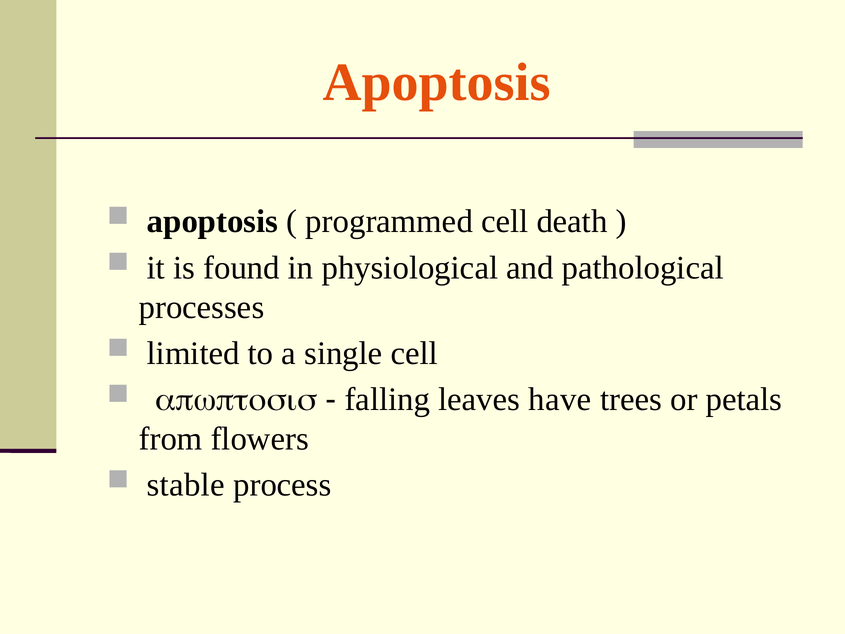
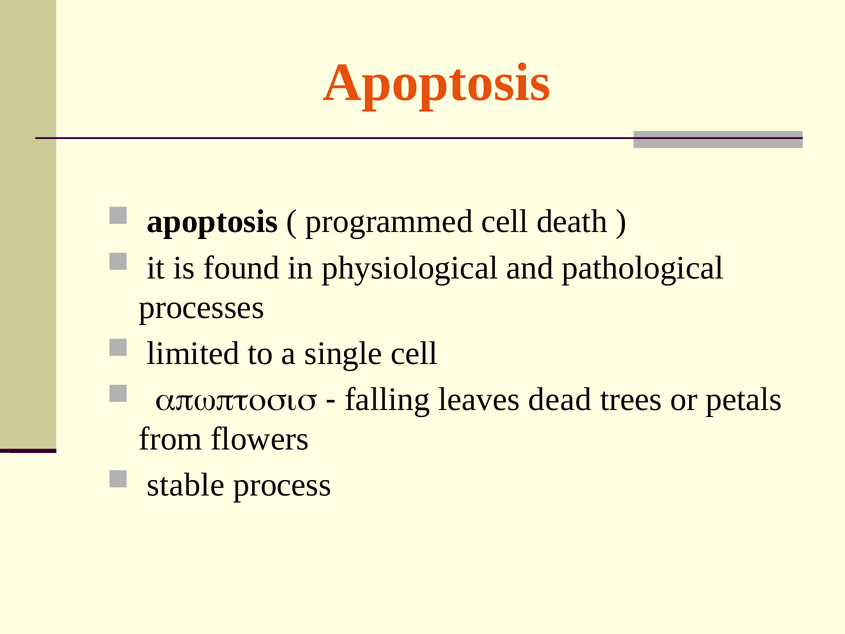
have: have -> dead (560, 399)
